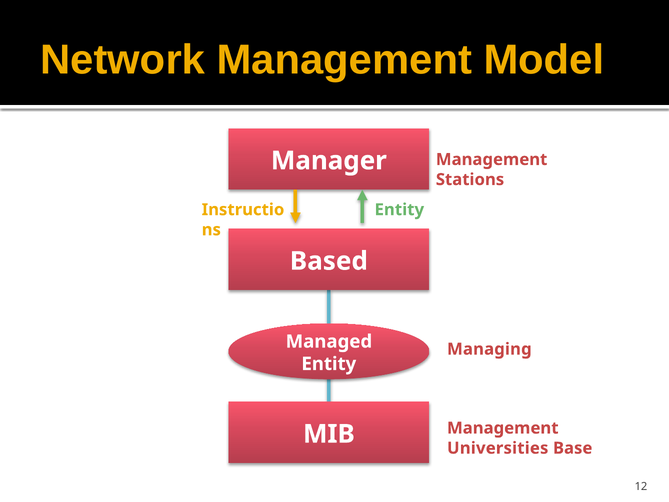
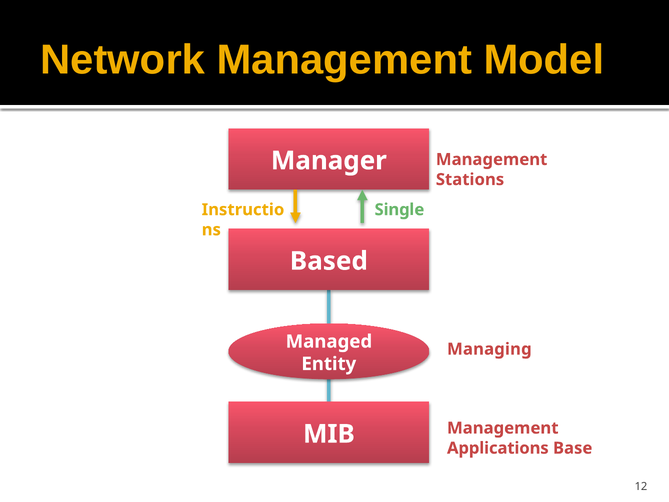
Entity: Entity -> Single (399, 210)
Universities: Universities -> Applications (498, 448)
